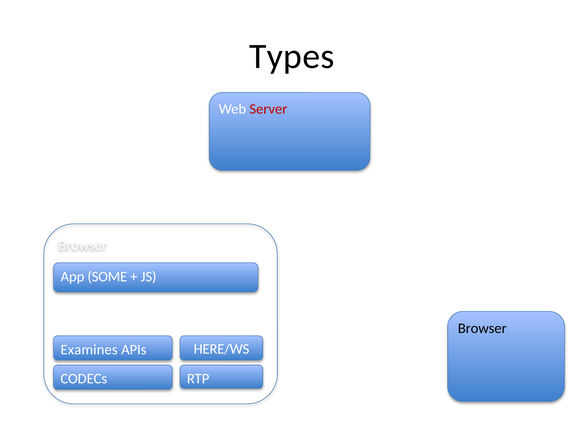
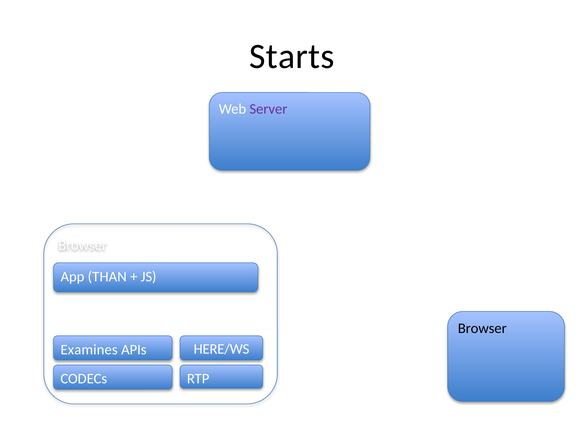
Types: Types -> Starts (292, 57)
Server colour: red -> purple (268, 109)
SOME: SOME -> THAN (107, 277)
